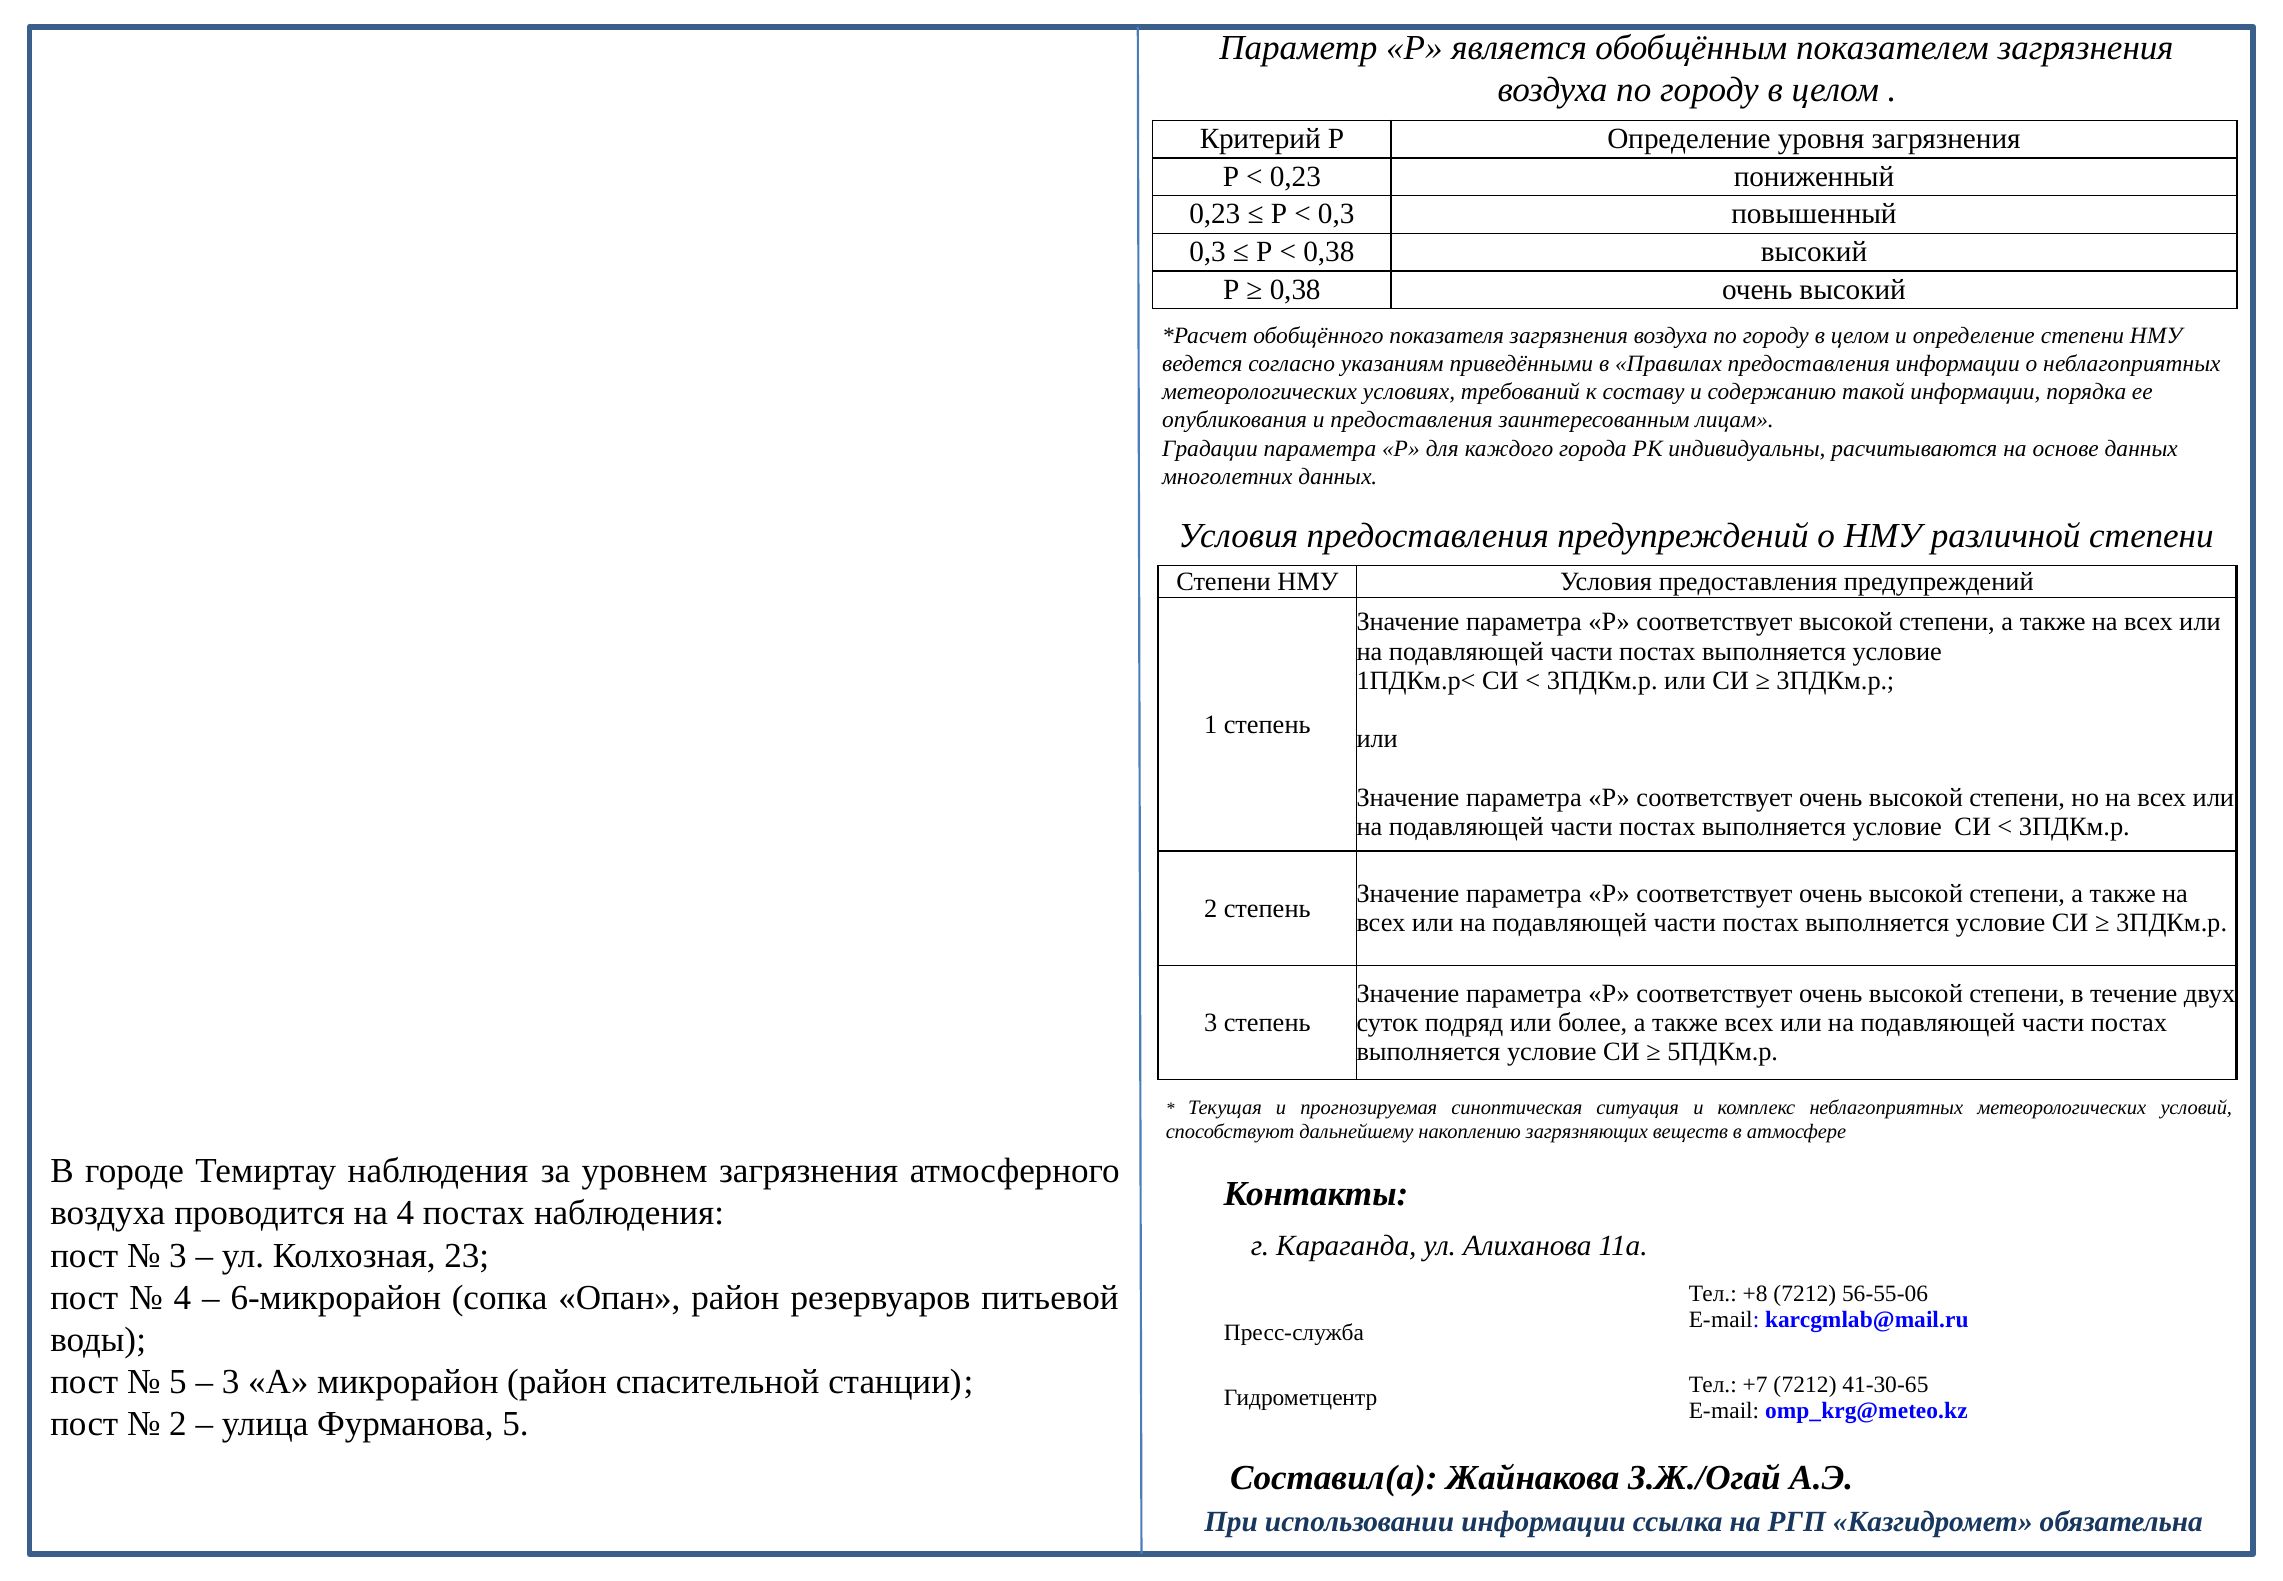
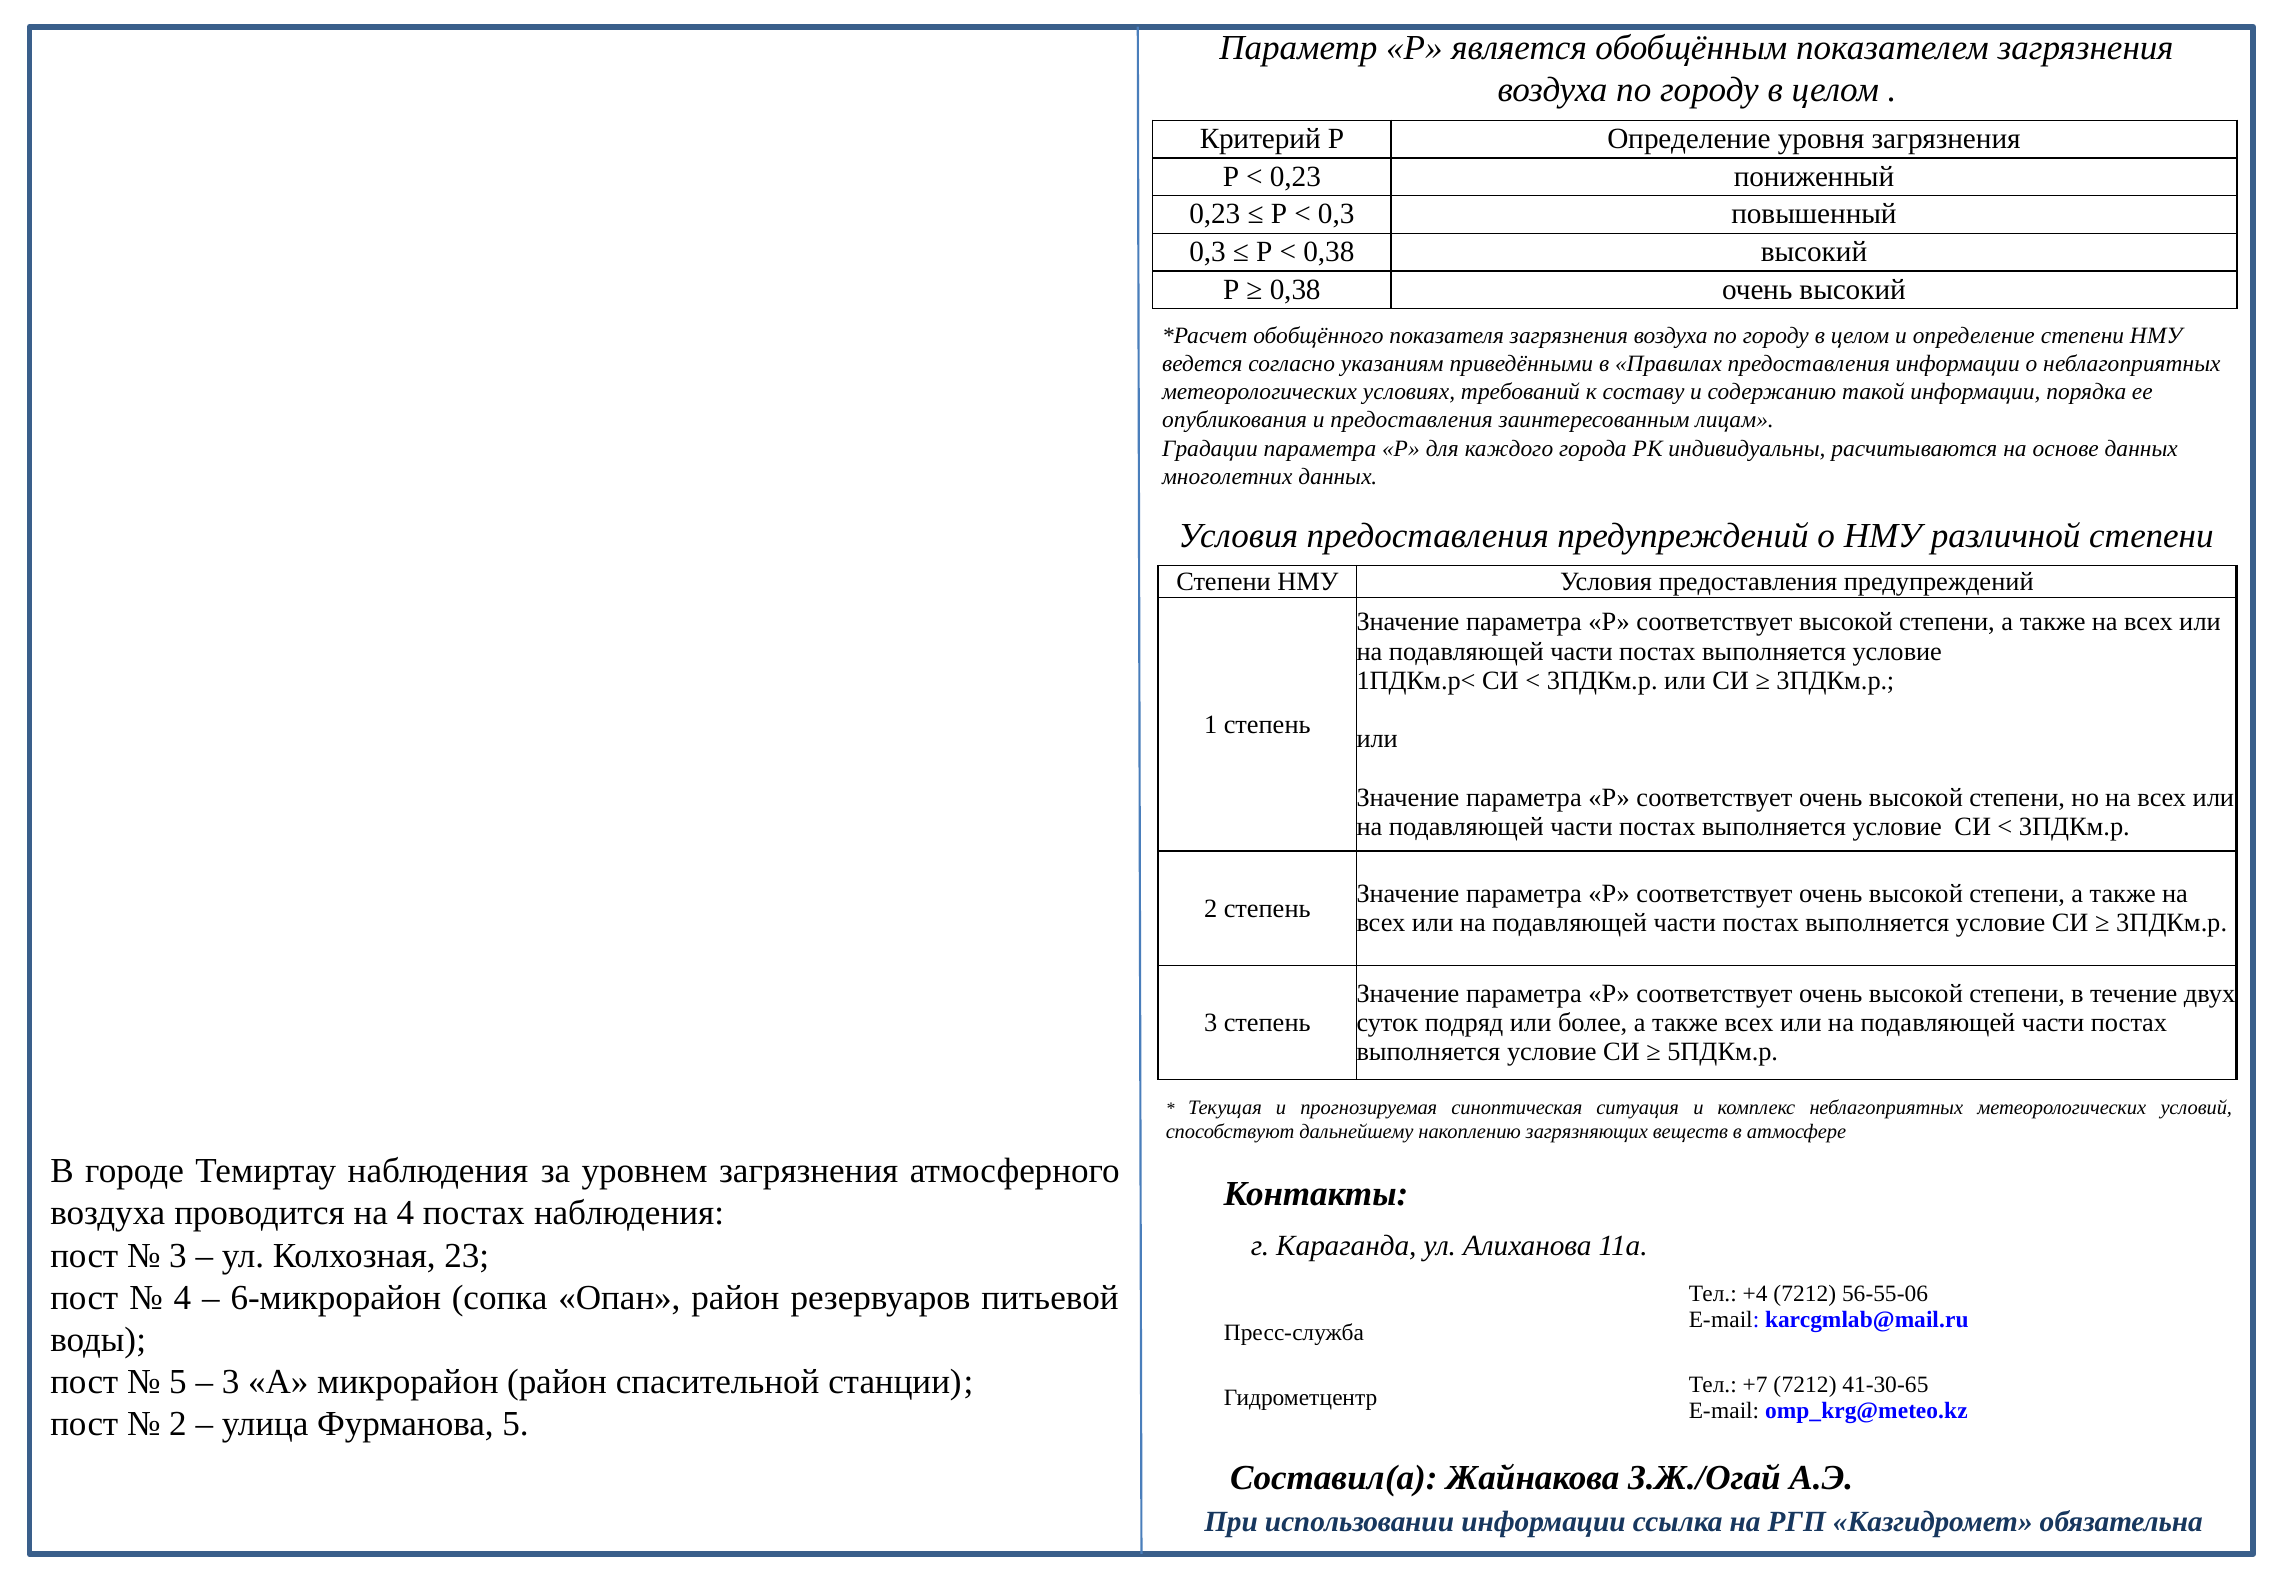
+8: +8 -> +4 (1755, 1293)
